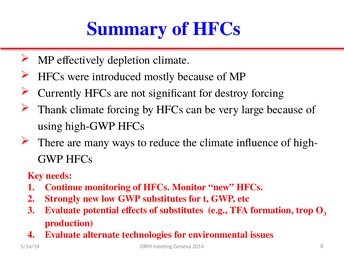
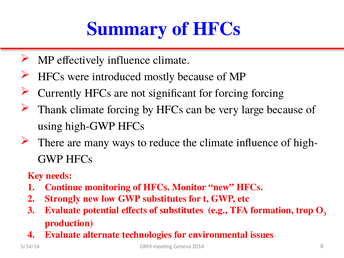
effectively depletion: depletion -> influence (129, 60)
for destroy: destroy -> forcing (232, 93)
